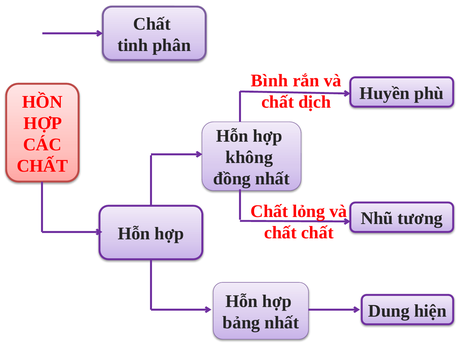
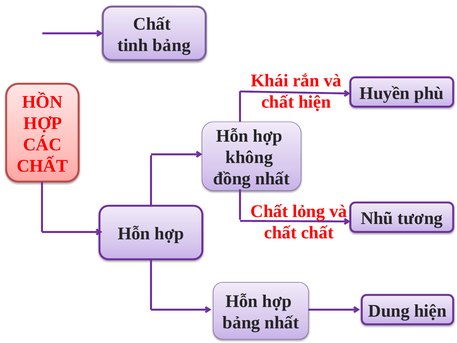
tinh phân: phân -> bảng (172, 45)
Bình: Bình -> Khái (270, 81)
chất dịch: dịch -> hiện (315, 102)
